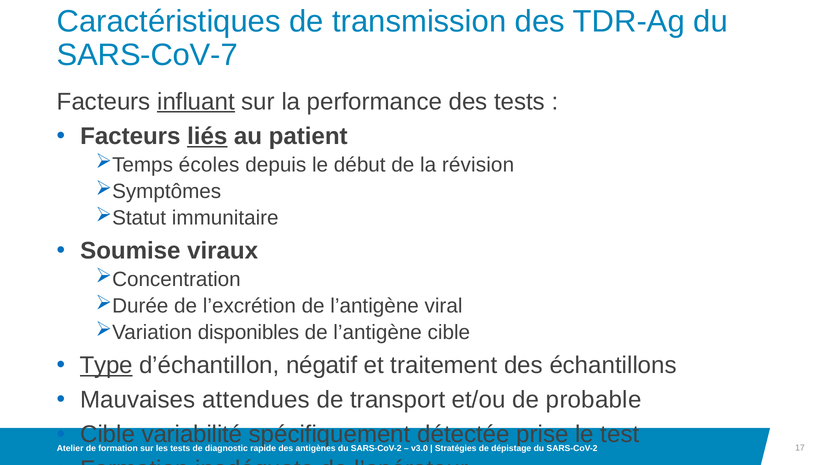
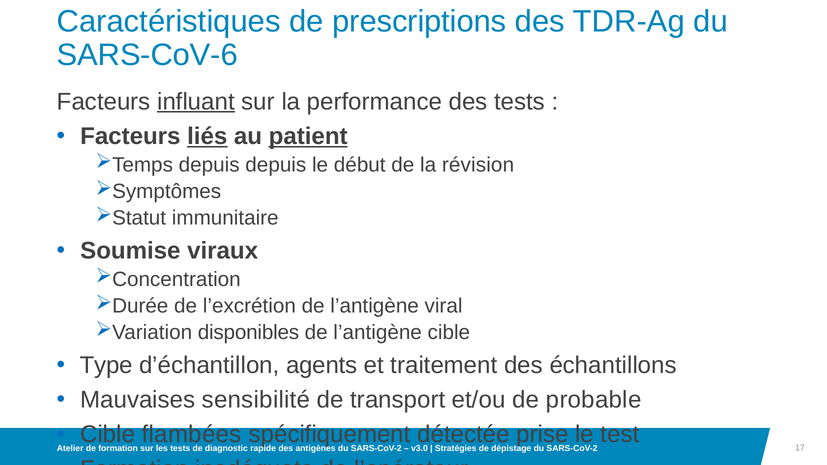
transmission: transmission -> prescriptions (419, 22)
SARS-CoV-7: SARS-CoV-7 -> SARS-CoV-6 (147, 55)
patient underline: none -> present (308, 136)
écoles: écoles -> depuis (209, 165)
Type underline: present -> none (106, 365)
négatif: négatif -> agents (322, 365)
attendues: attendues -> sensibilité (256, 400)
variabilité: variabilité -> flambées (192, 435)
